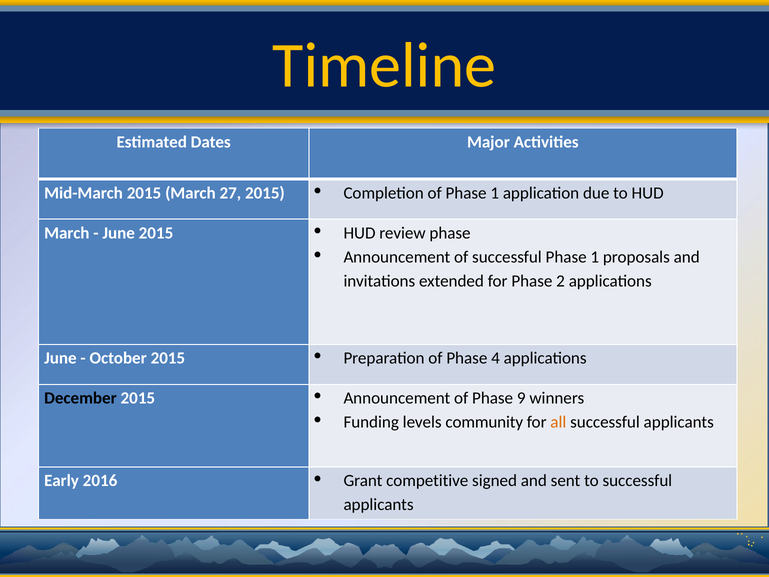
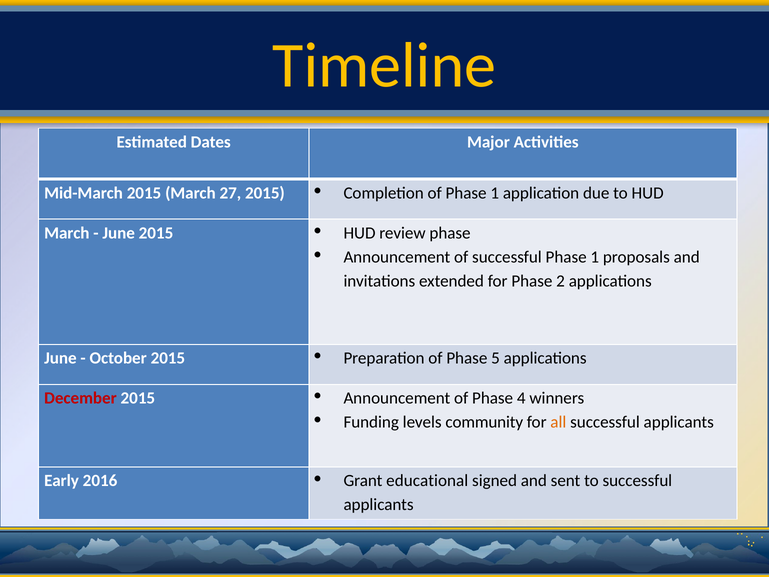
4: 4 -> 5 (495, 358)
December colour: black -> red (80, 398)
9: 9 -> 4 (521, 398)
competitive: competitive -> educational (427, 481)
